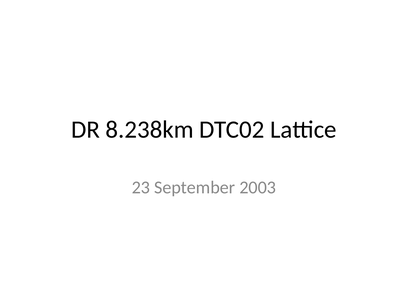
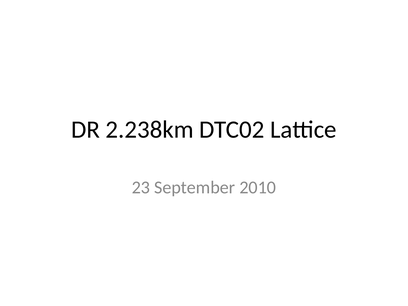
8.238km: 8.238km -> 2.238km (150, 130)
2003: 2003 -> 2010 (258, 188)
